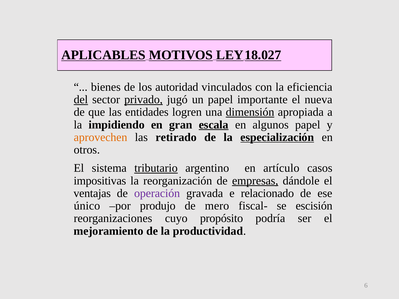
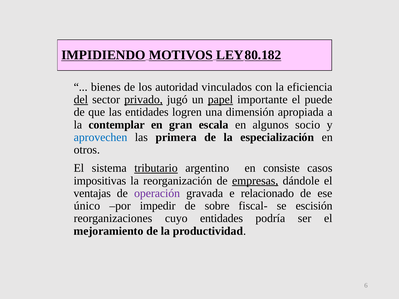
APLICABLES: APLICABLES -> IMPIDIENDO (103, 55)
18.027: 18.027 -> 80.182 (263, 55)
papel underline: none -> present (220, 100)
nueva: nueva -> puede (318, 100)
dimensión underline: present -> none (250, 112)
impidiendo: impidiendo -> contemplar (117, 125)
escala underline: present -> none (214, 125)
algunos papel: papel -> socio (308, 125)
aprovechen colour: orange -> blue (101, 137)
retirado: retirado -> primera (176, 137)
especialización underline: present -> none (277, 137)
artículo: artículo -> consiste (281, 168)
produjo: produjo -> impedir (158, 206)
mero: mero -> sobre (217, 206)
cuyo propósito: propósito -> entidades (222, 219)
